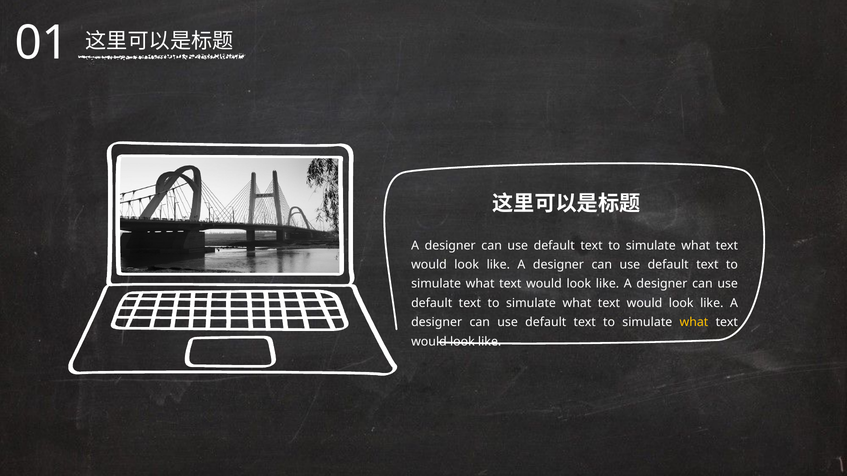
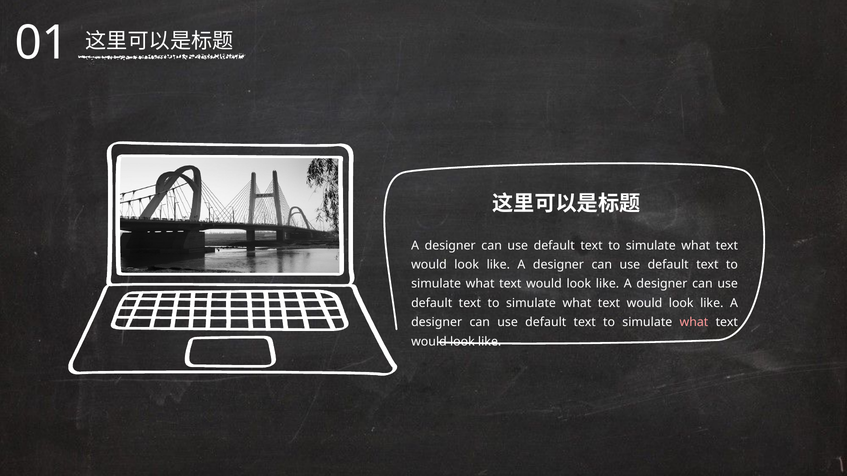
what colour: yellow -> pink (694, 323)
